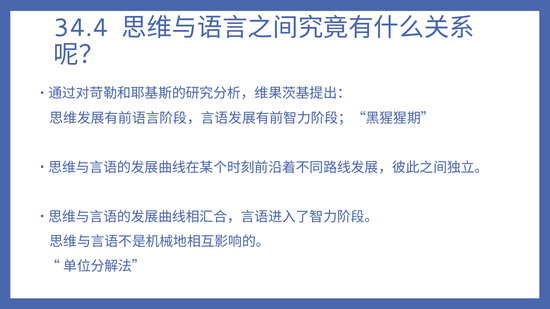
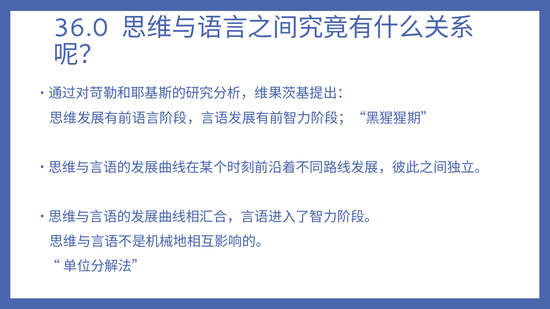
34.4: 34.4 -> 36.0 (81, 28)
